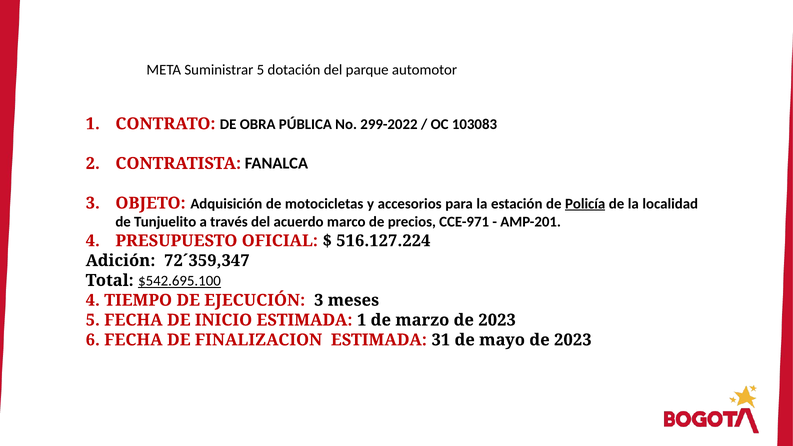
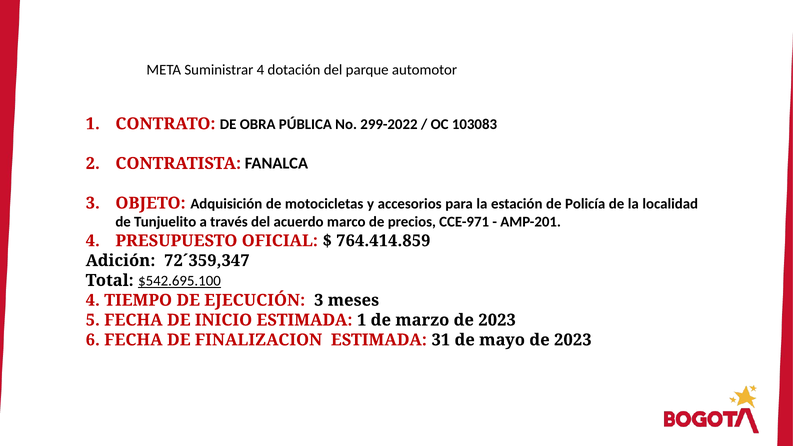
Suministrar 5: 5 -> 4 (260, 70)
Policía underline: present -> none (585, 204)
516.127.224: 516.127.224 -> 764.414.859 (383, 241)
